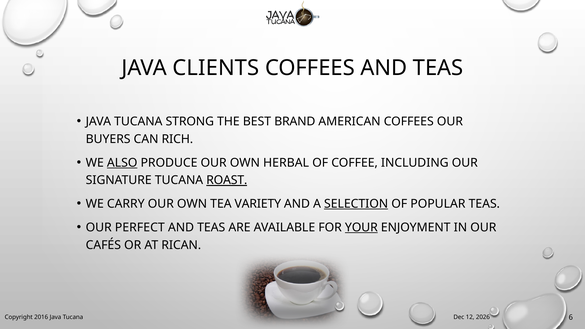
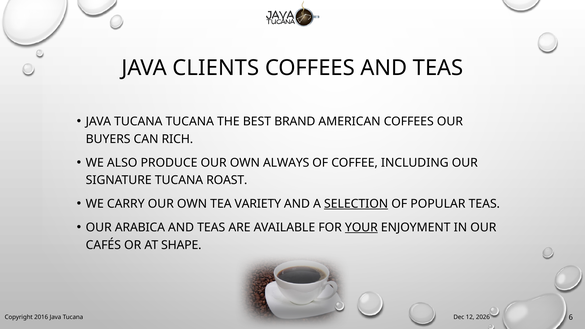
TUCANA STRONG: STRONG -> TUCANA (190, 122)
ALSO underline: present -> none (122, 163)
HERBAL: HERBAL -> ALWAYS (286, 163)
ROAST underline: present -> none (227, 180)
PERFECT: PERFECT -> ARABICA (140, 228)
RICAN: RICAN -> SHAPE (181, 245)
